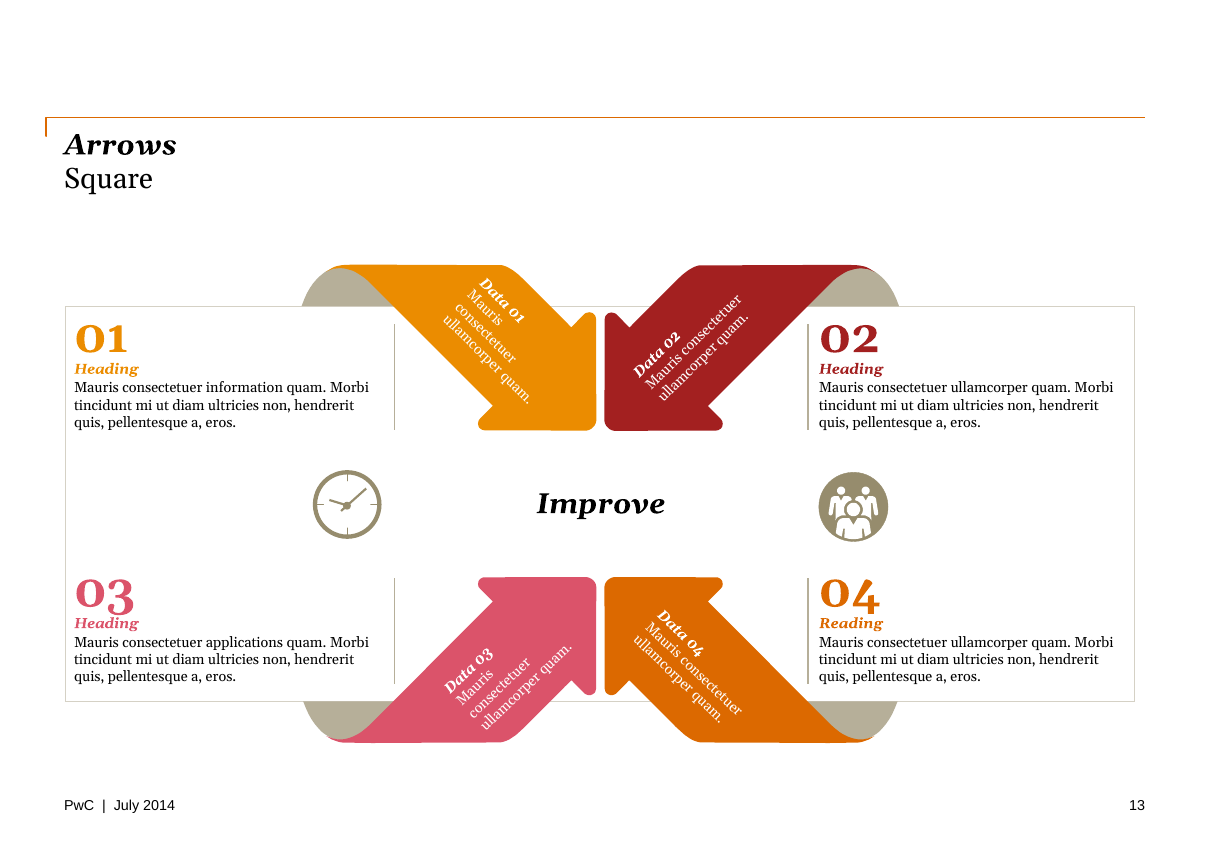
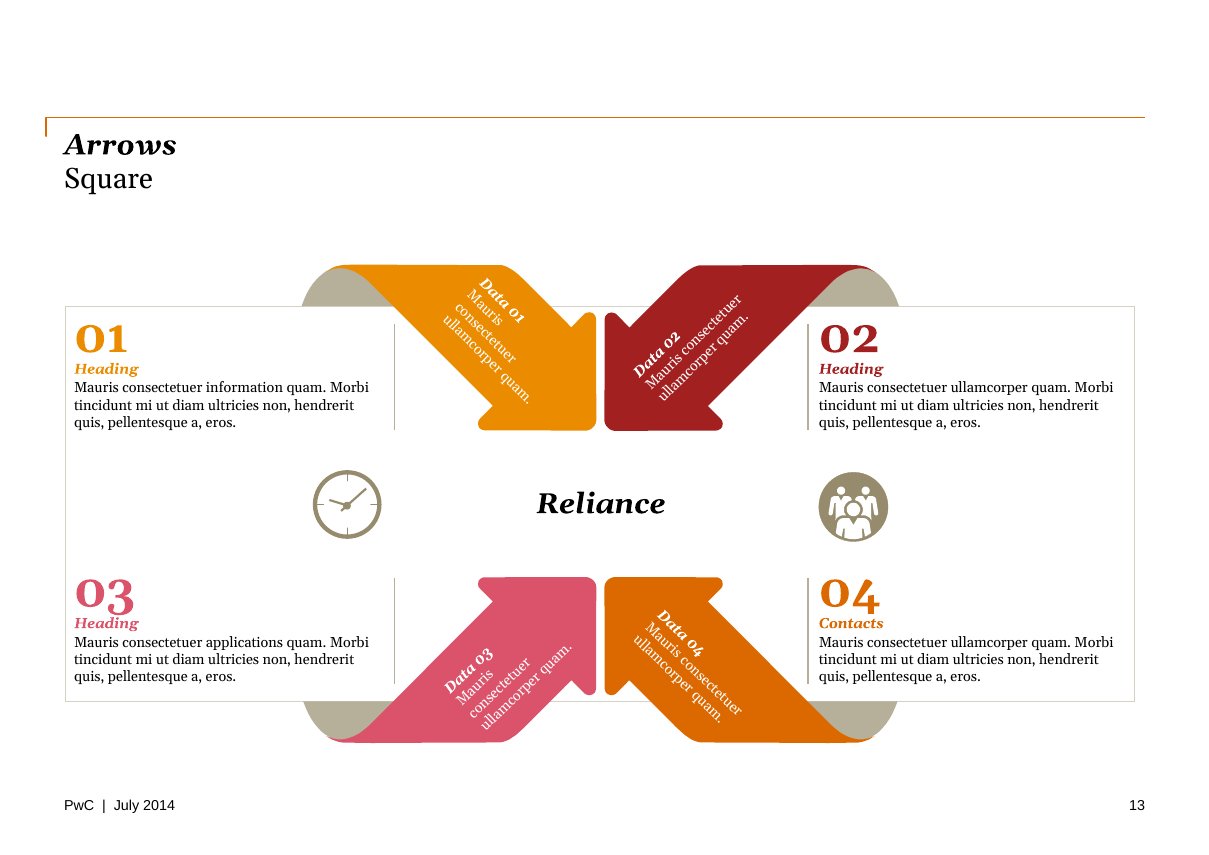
Improve: Improve -> Reliance (601, 504)
Reading: Reading -> Contacts (851, 623)
